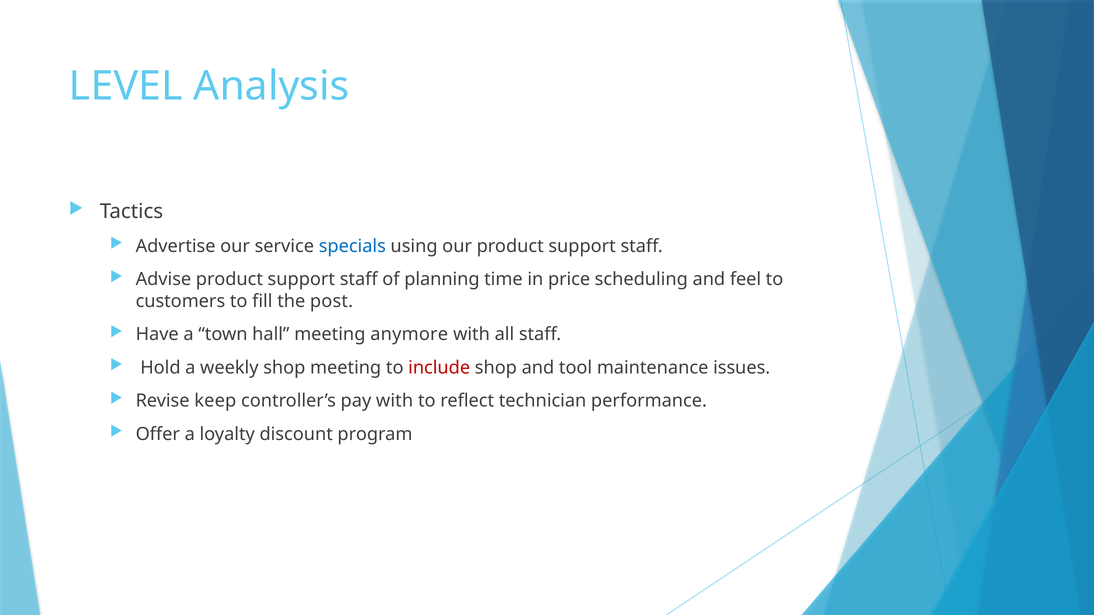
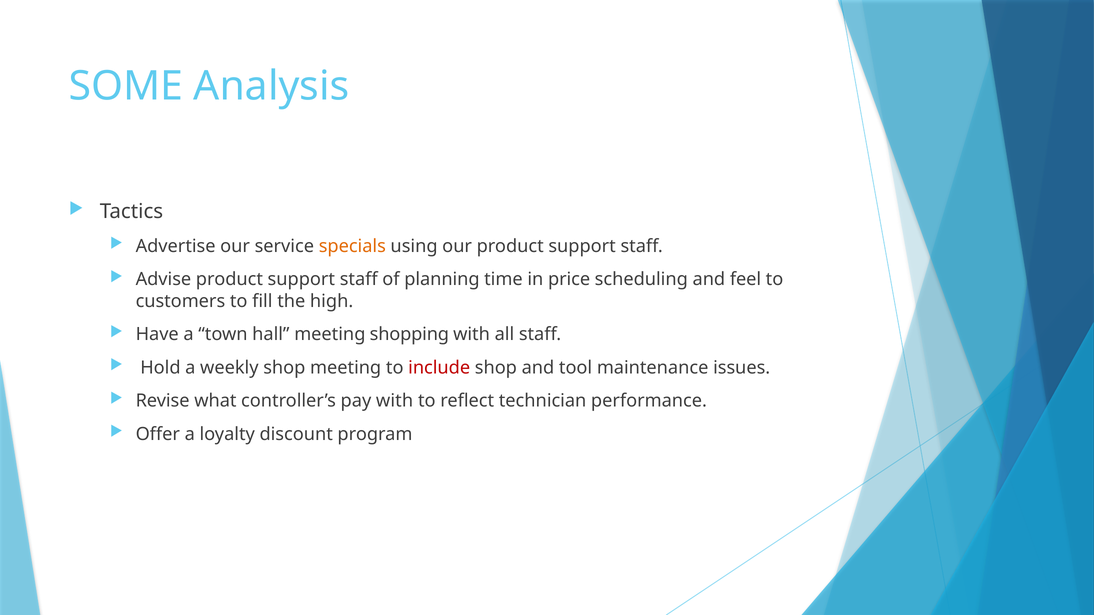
LEVEL: LEVEL -> SOME (126, 86)
specials colour: blue -> orange (352, 246)
post: post -> high (332, 301)
anymore: anymore -> shopping (409, 335)
keep: keep -> what (215, 401)
